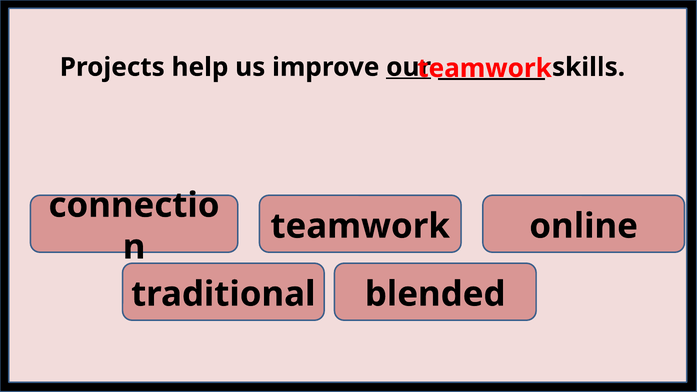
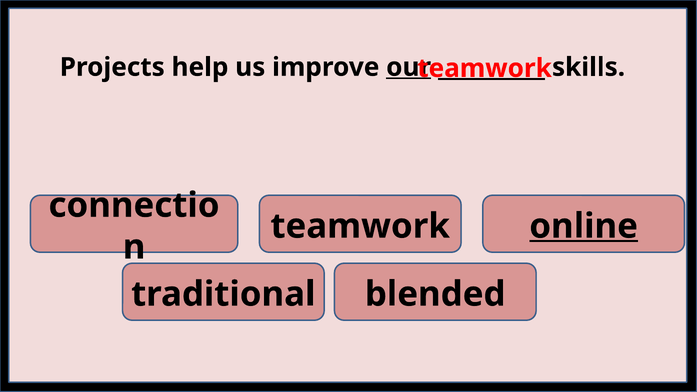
online underline: none -> present (584, 226)
